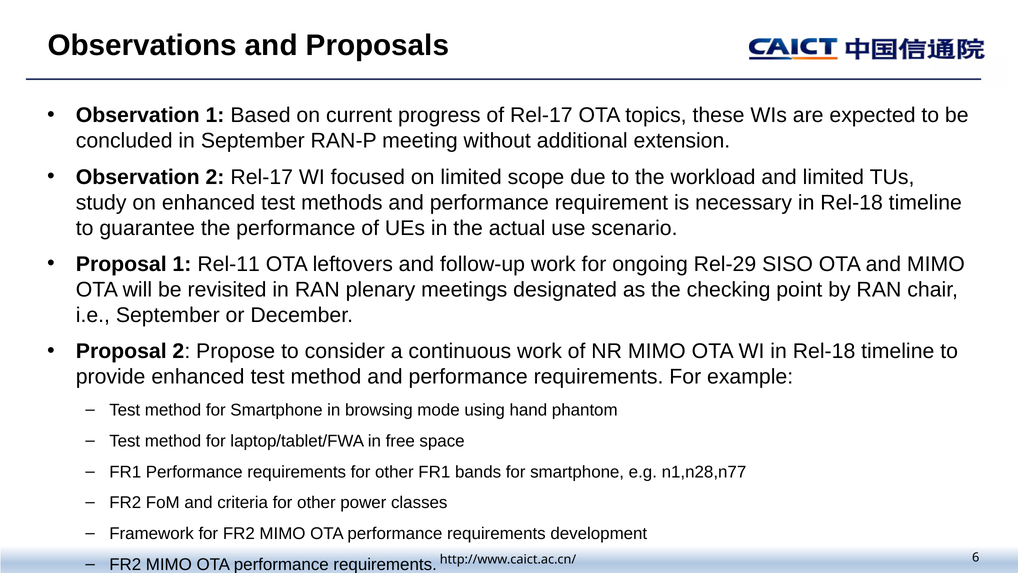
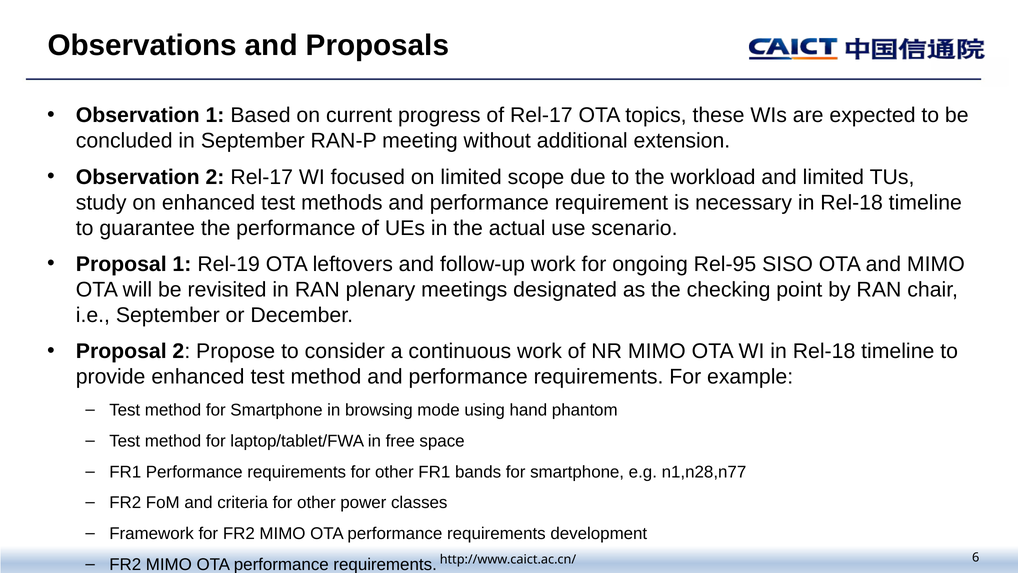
Rel-11: Rel-11 -> Rel-19 (229, 264)
Rel-29: Rel-29 -> Rel-95 (725, 264)
